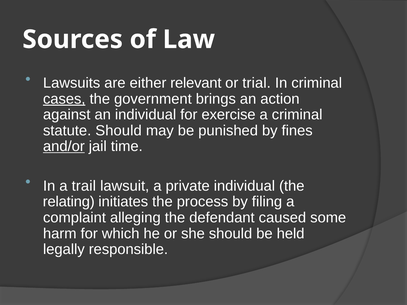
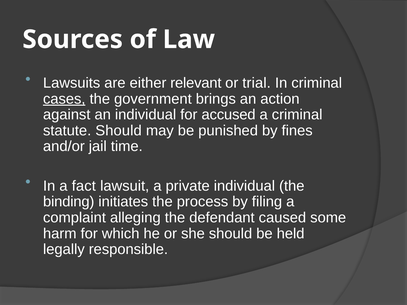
exercise: exercise -> accused (229, 115)
and/or underline: present -> none (64, 147)
trail: trail -> fact (84, 186)
relating: relating -> binding (69, 202)
